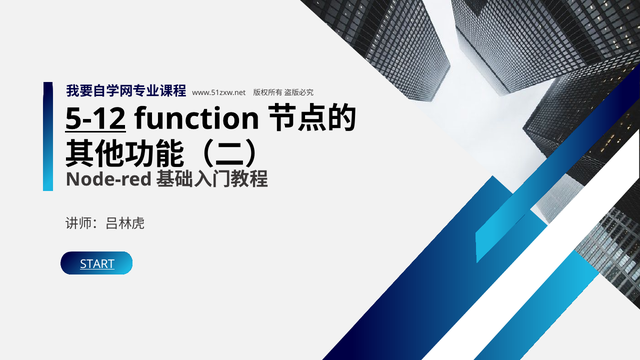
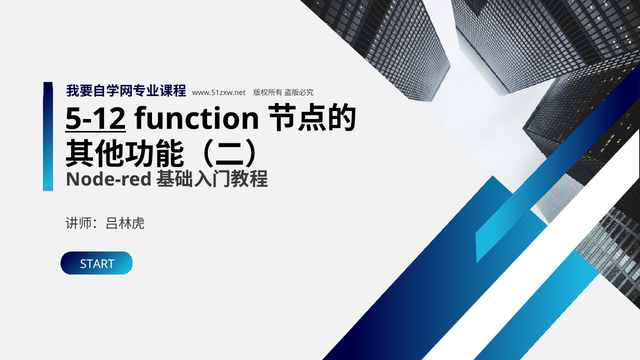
START underline: present -> none (97, 264)
